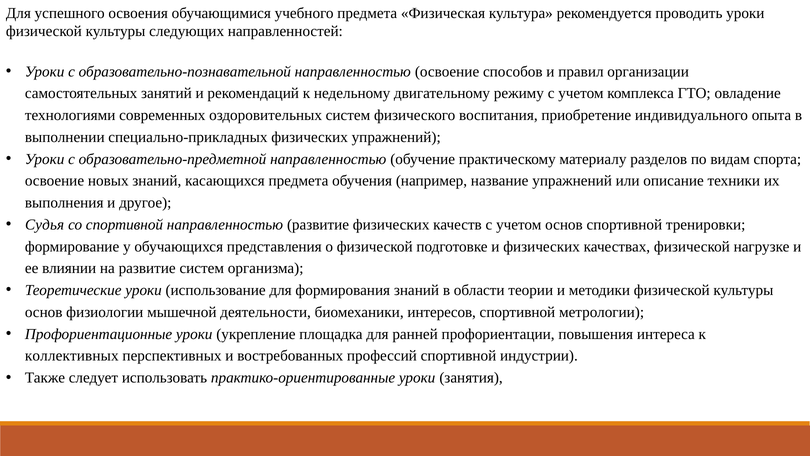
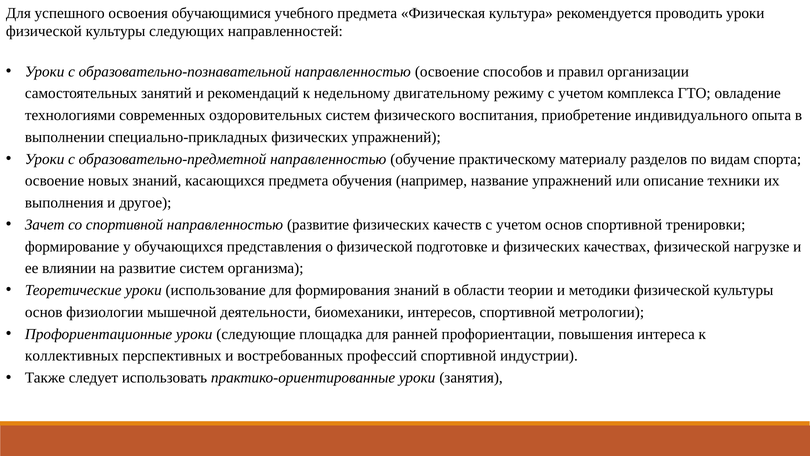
Судья: Судья -> Зачет (45, 224)
укрепление: укрепление -> следующие (256, 334)
